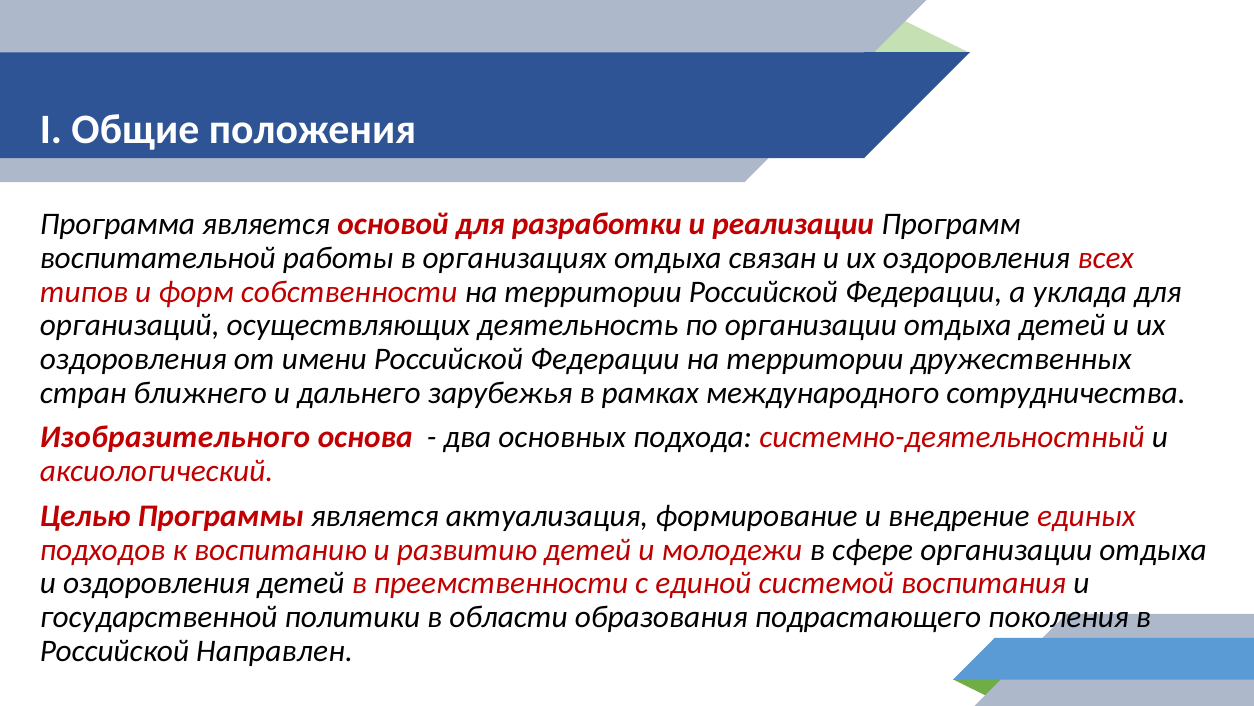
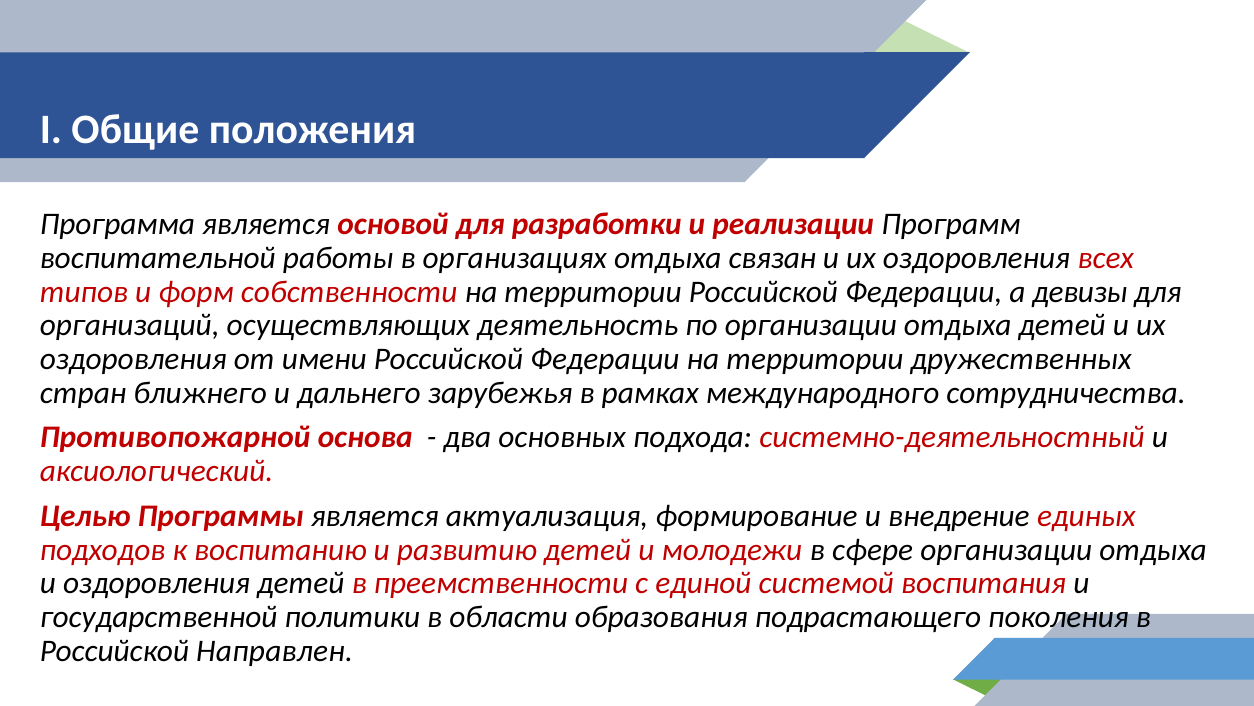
уклада: уклада -> девизы (1080, 291)
Изобразительного: Изобразительного -> Противопожарной (175, 437)
